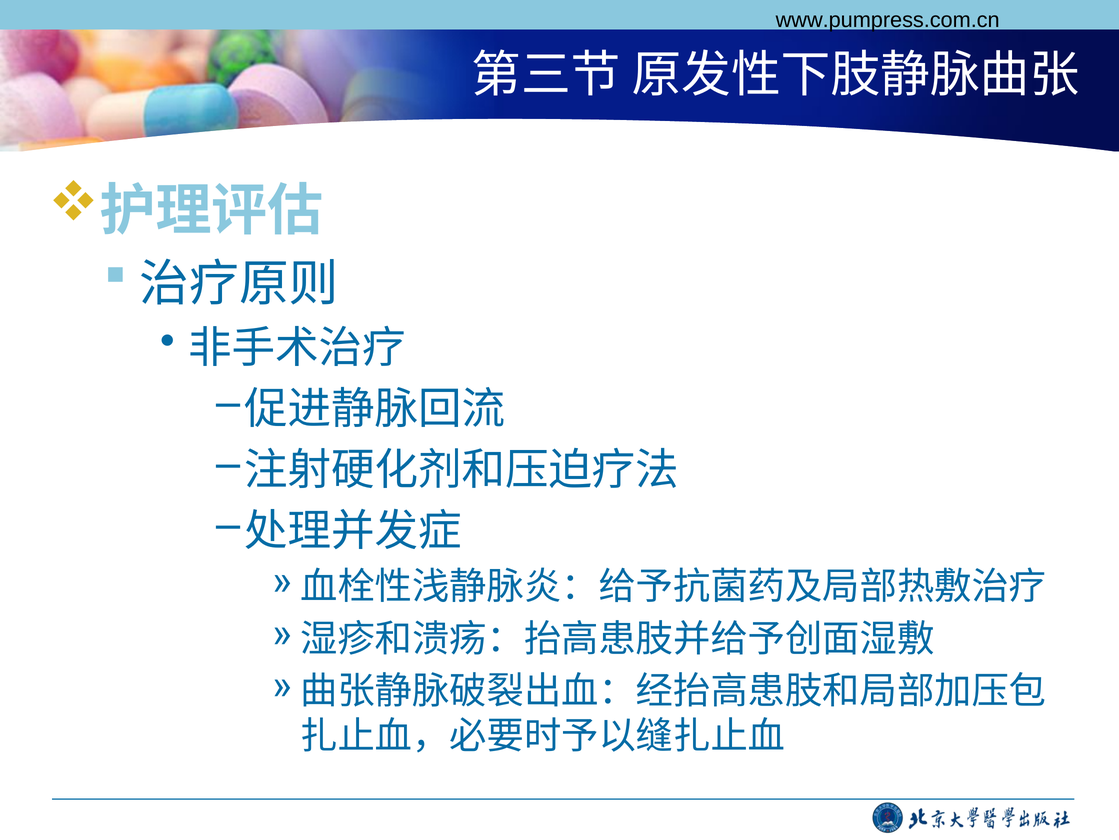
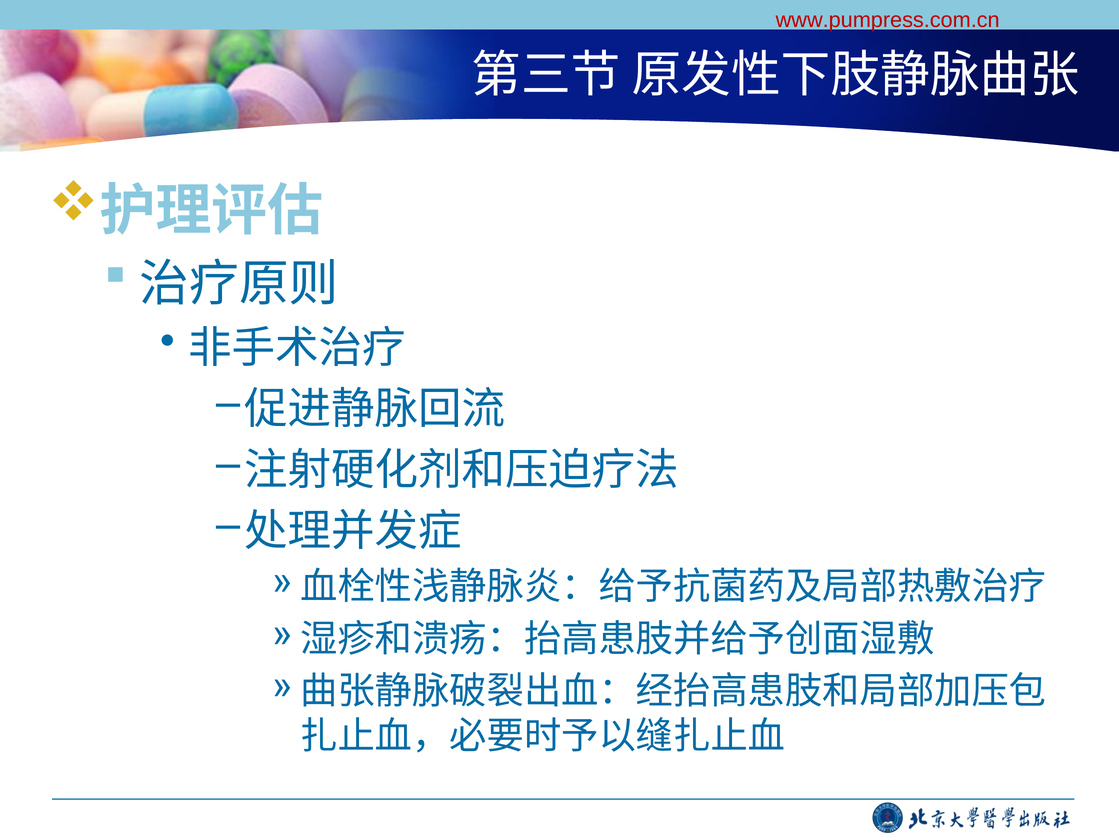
www.pumpress.com.cn colour: black -> red (888, 20)
